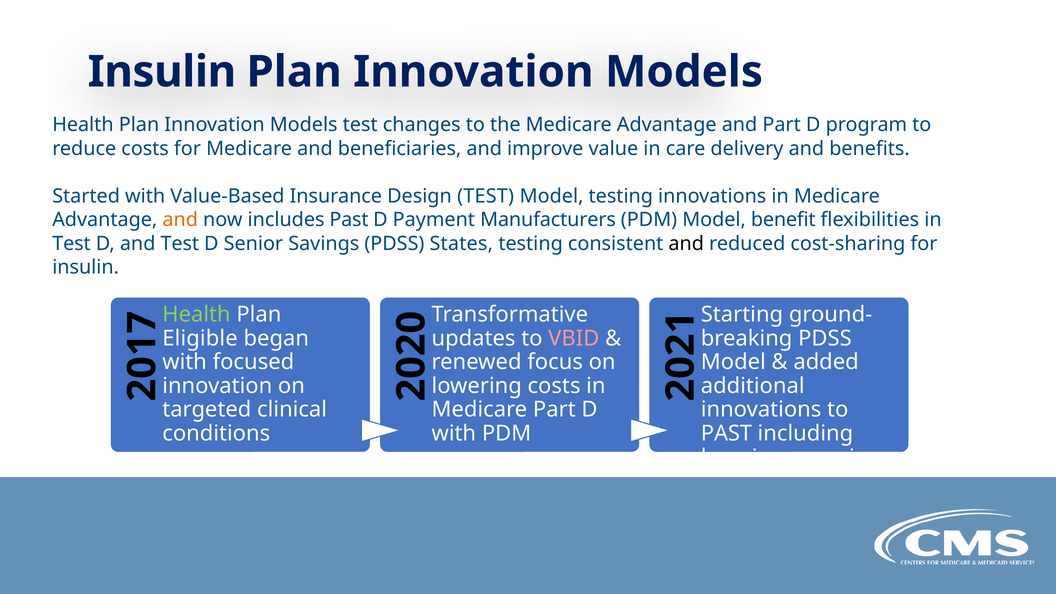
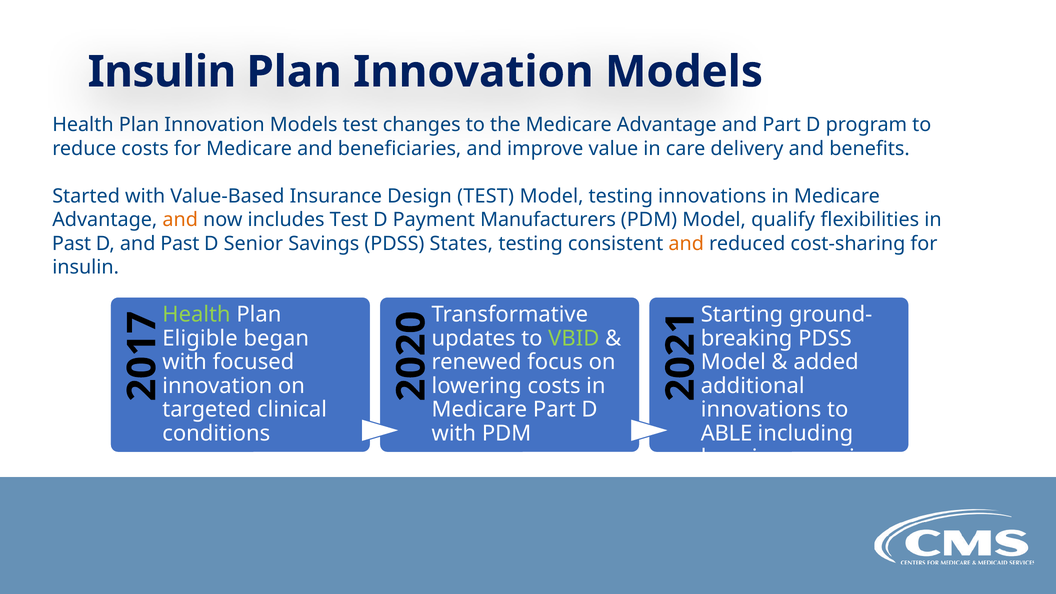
includes Past: Past -> Test (349, 220)
benefit: benefit -> qualify (783, 220)
Test: Test -> Past (72, 244)
and Test: Test -> Past (180, 244)
and colour: black -> orange (686, 244)
VBID colour: pink -> light green (574, 338)
PAST: PAST -> ABLE (726, 433)
